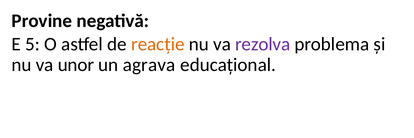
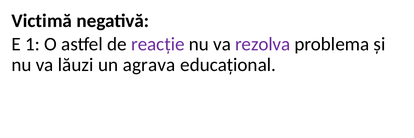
Provine: Provine -> Victimă (42, 21)
5: 5 -> 1 (33, 44)
reacție colour: orange -> purple (158, 44)
unor: unor -> lăuzi (76, 65)
